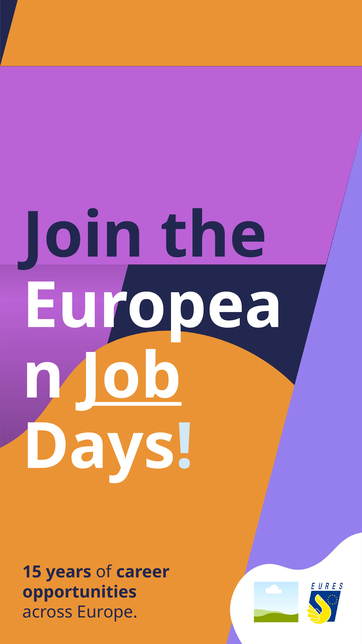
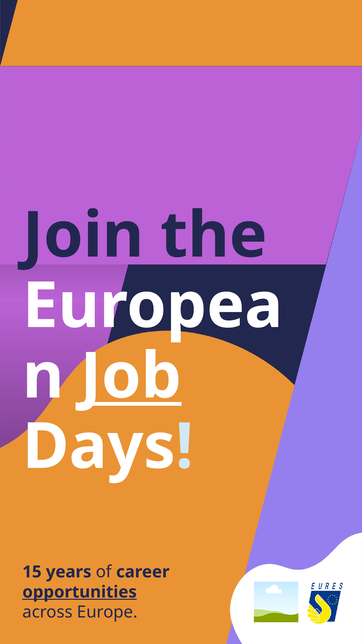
opportunities underline: none -> present (80, 592)
